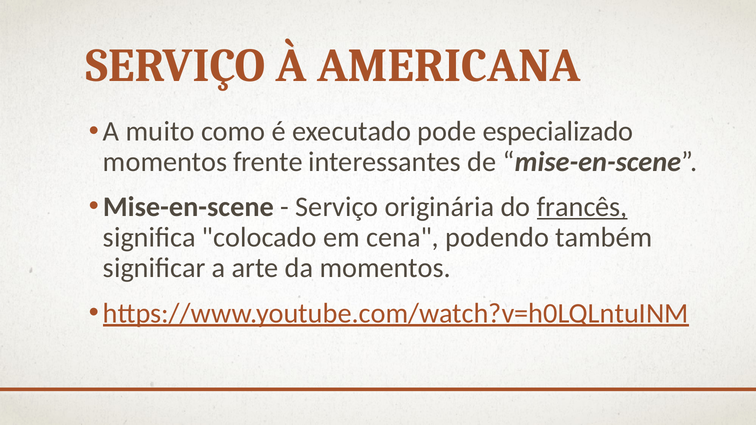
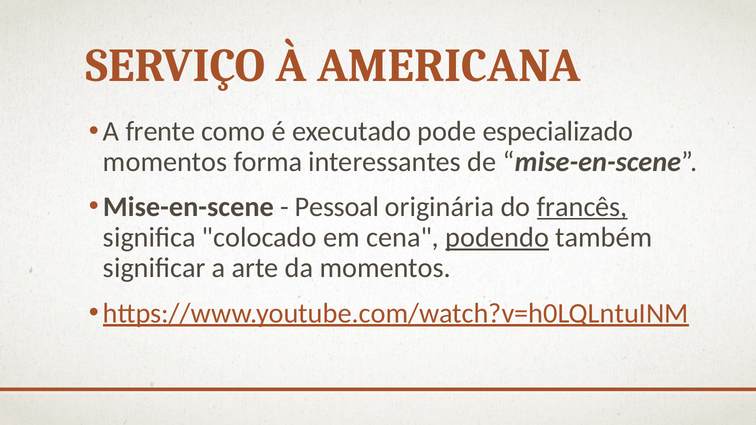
muito: muito -> frente (160, 131)
frente: frente -> forma (268, 162)
Serviço: Serviço -> Pessoal (337, 207)
podendo underline: none -> present (497, 237)
